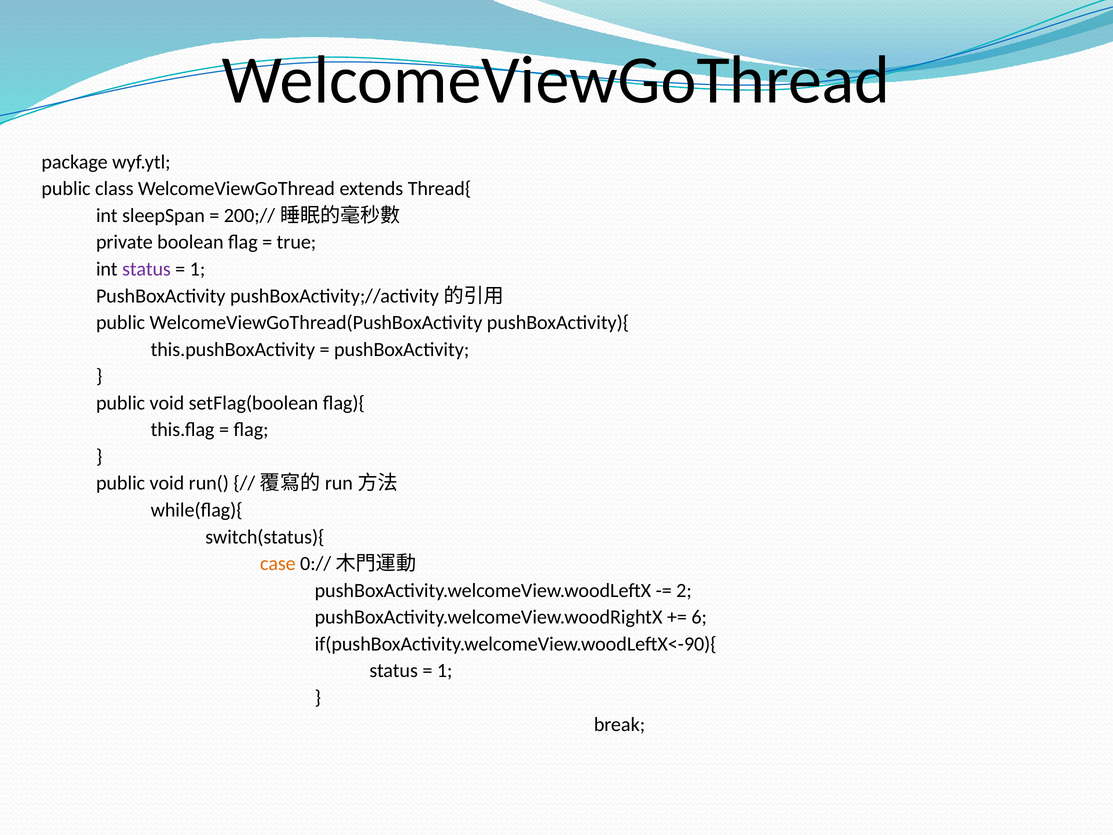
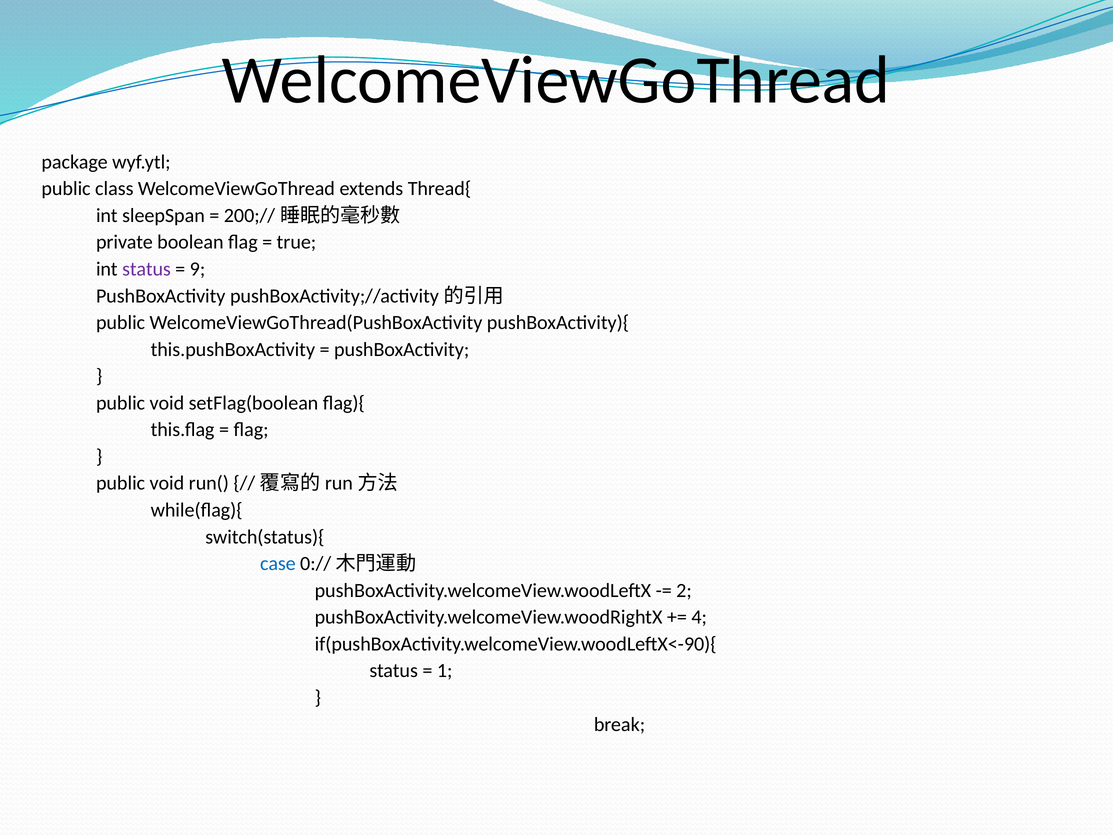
1: 1 -> 9 (197, 269)
case colour: orange -> blue (278, 564)
6: 6 -> 4 (699, 617)
